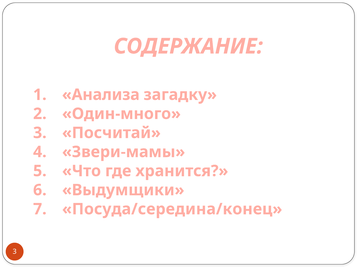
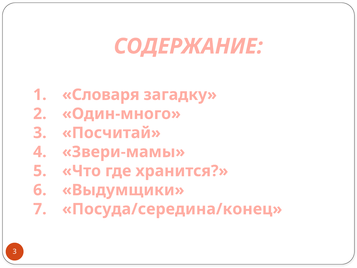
Анализа: Анализа -> Словаря (101, 95)
